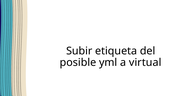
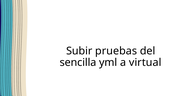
etiqueta: etiqueta -> pruebas (116, 51)
posible: posible -> sencilla (78, 63)
